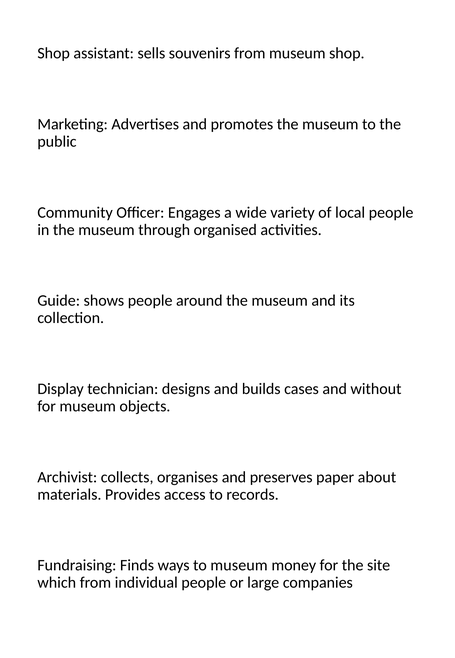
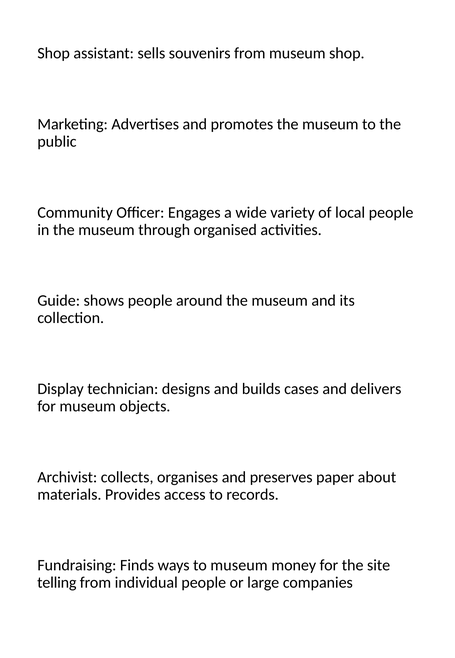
without: without -> delivers (376, 388)
which: which -> telling (57, 582)
